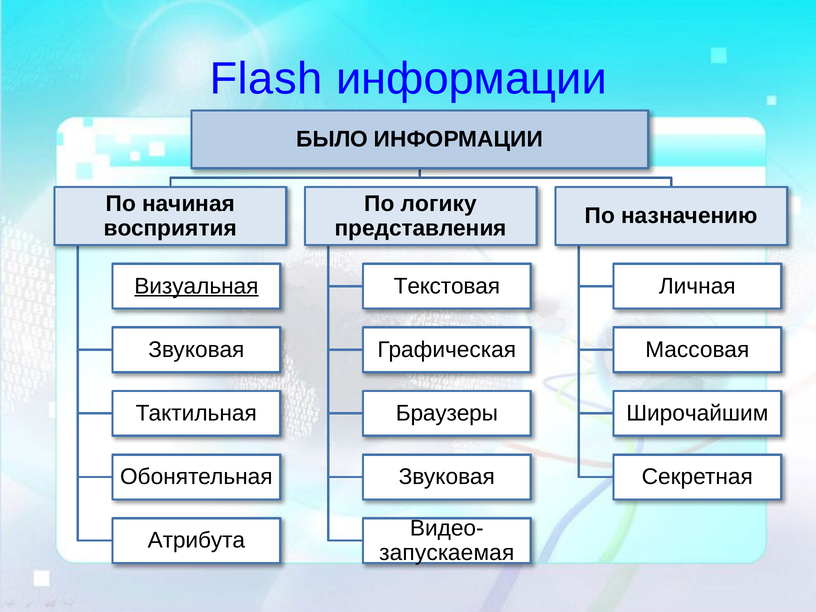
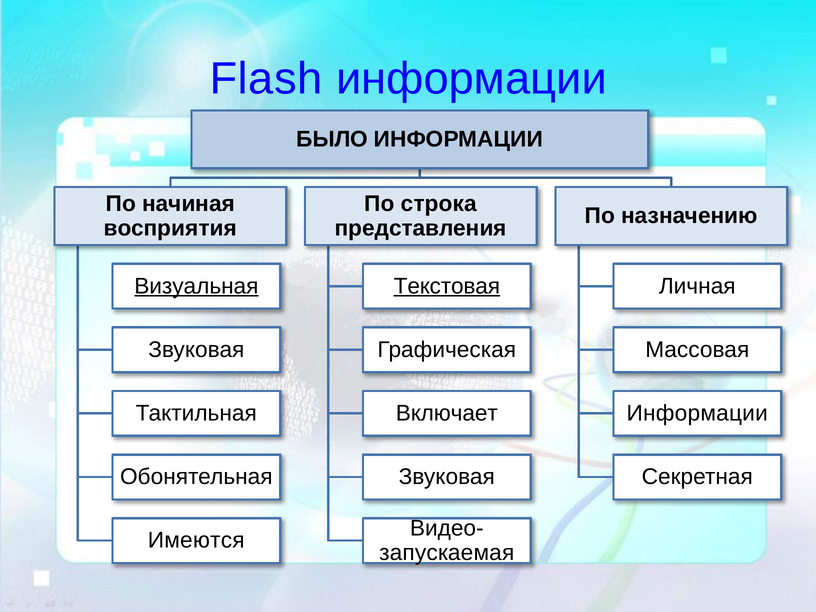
логику: логику -> строка (439, 204)
Текстовая underline: none -> present (447, 286)
Браузеры: Браузеры -> Включает (447, 413)
Широчайшим: Широчайшим -> Информации (697, 413)
Атрибута: Атрибута -> Имеются (196, 540)
